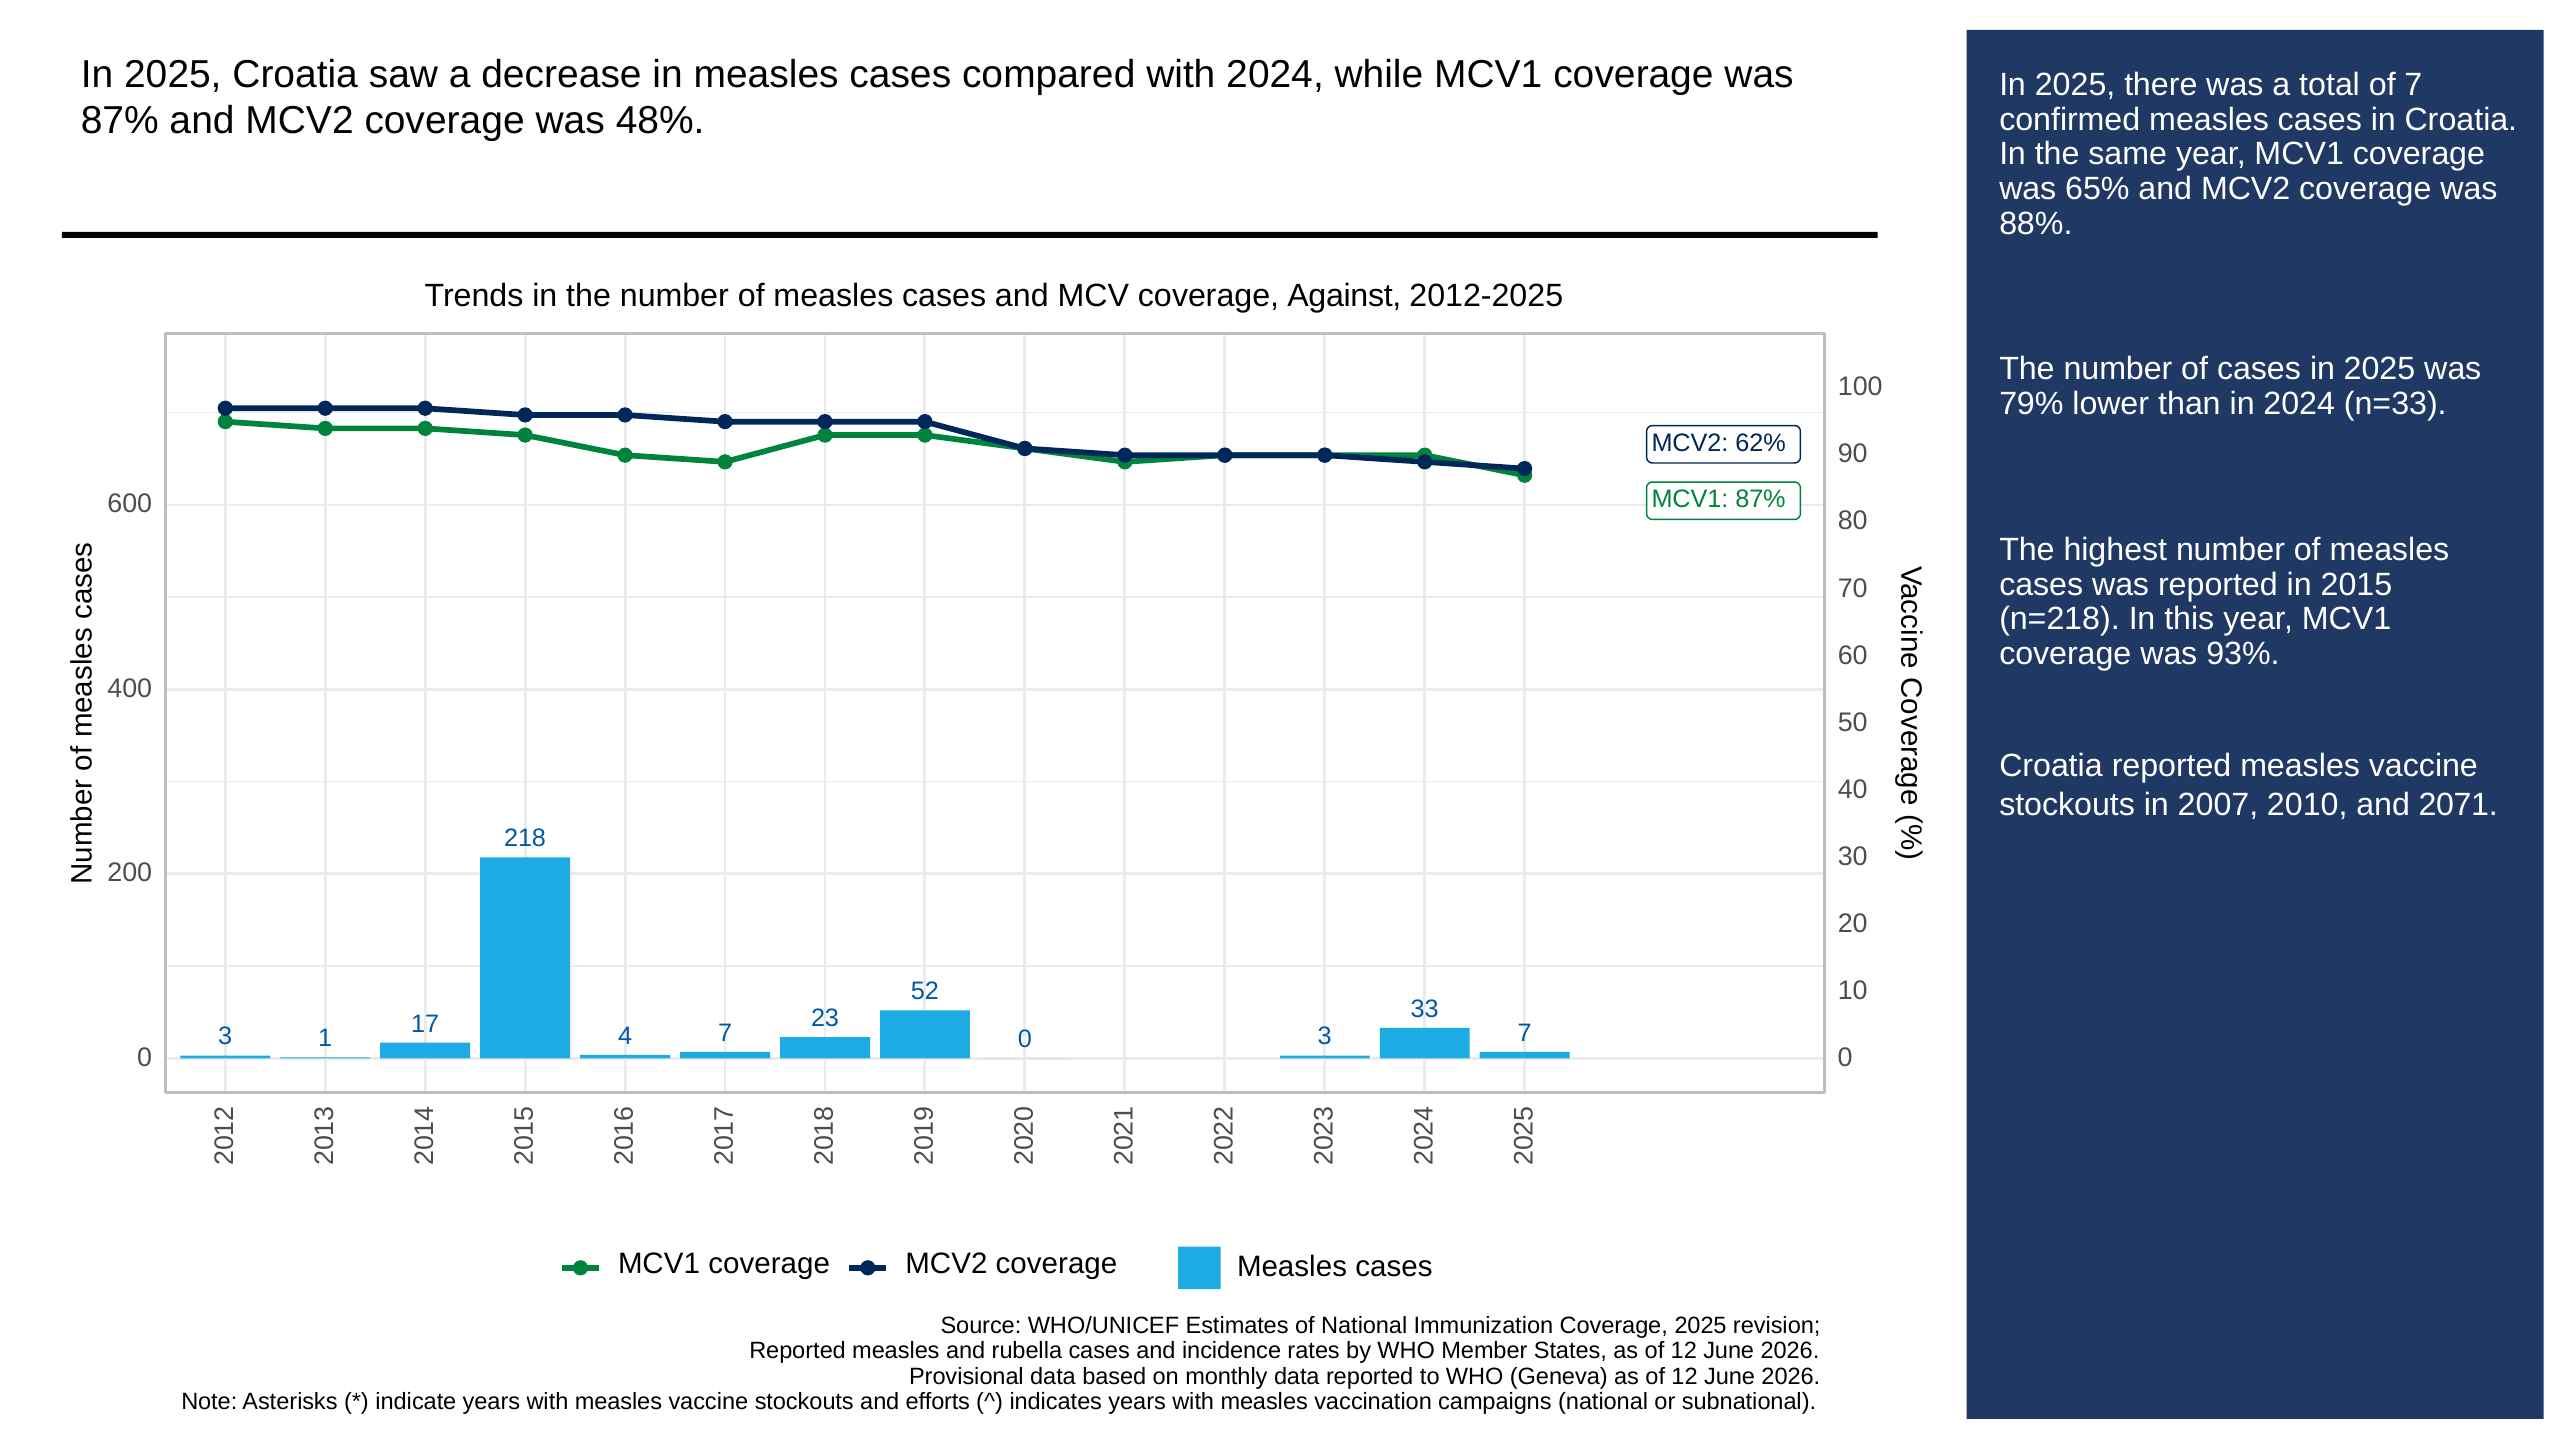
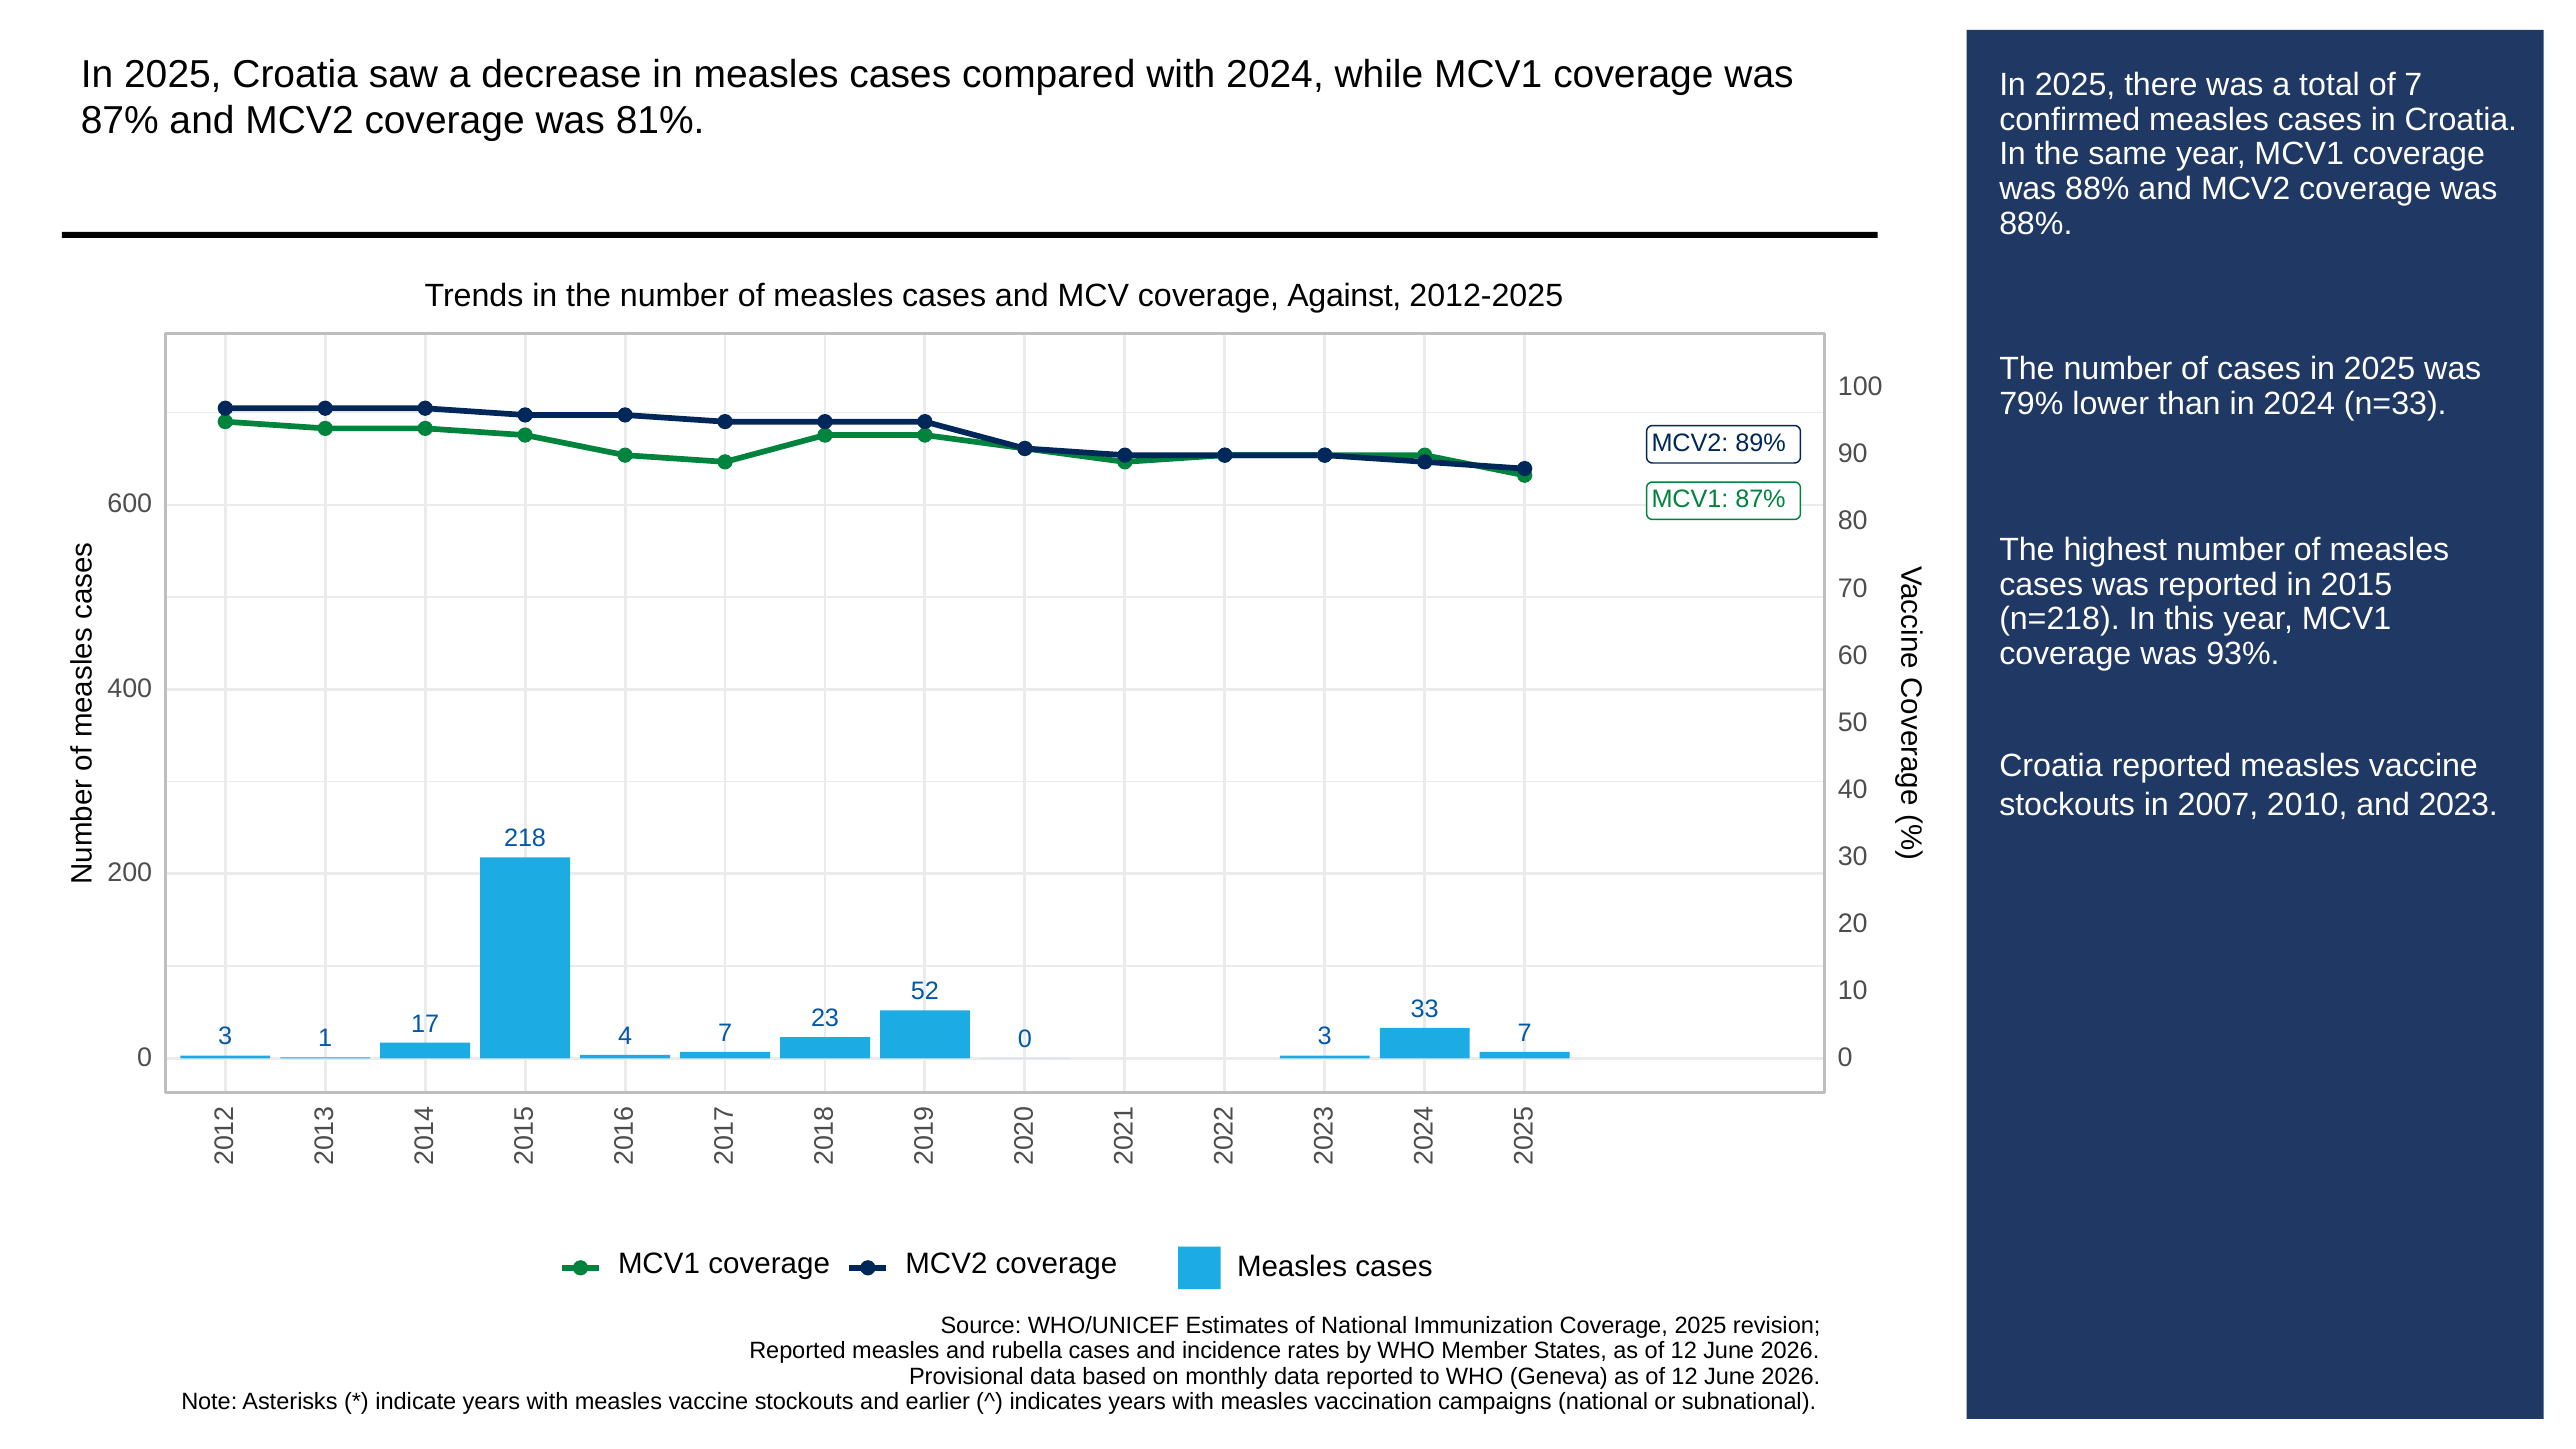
48%: 48% -> 81% (660, 121)
65%: 65% -> 88% (2097, 189)
62%: 62% -> 89% (1761, 443)
2071: 2071 -> 2023 (2458, 804)
efforts: efforts -> earlier (938, 1402)
